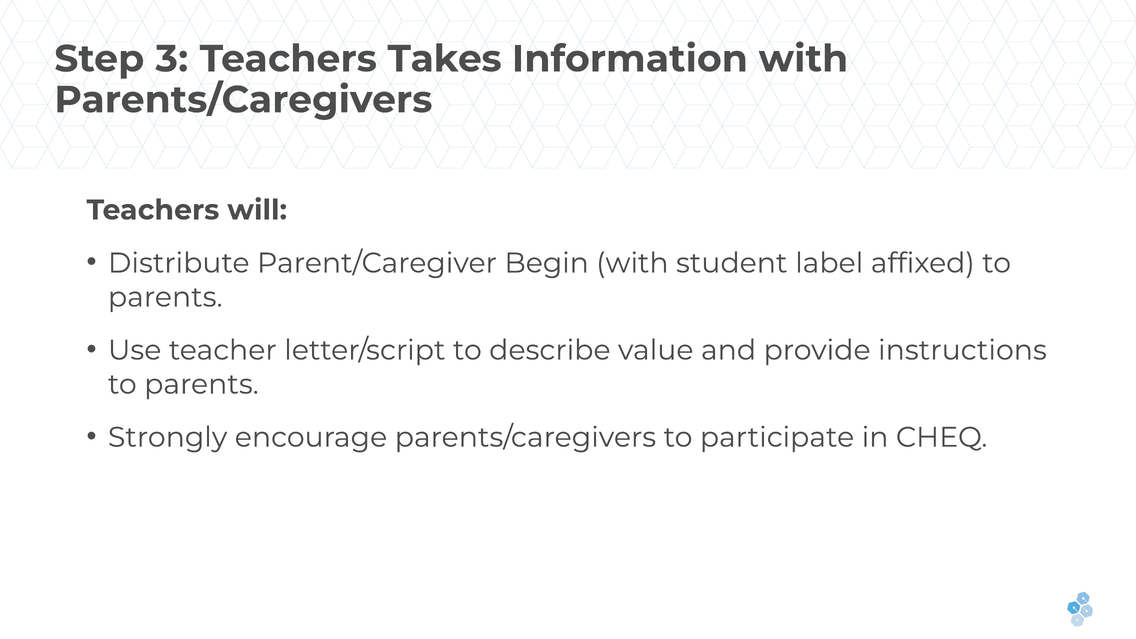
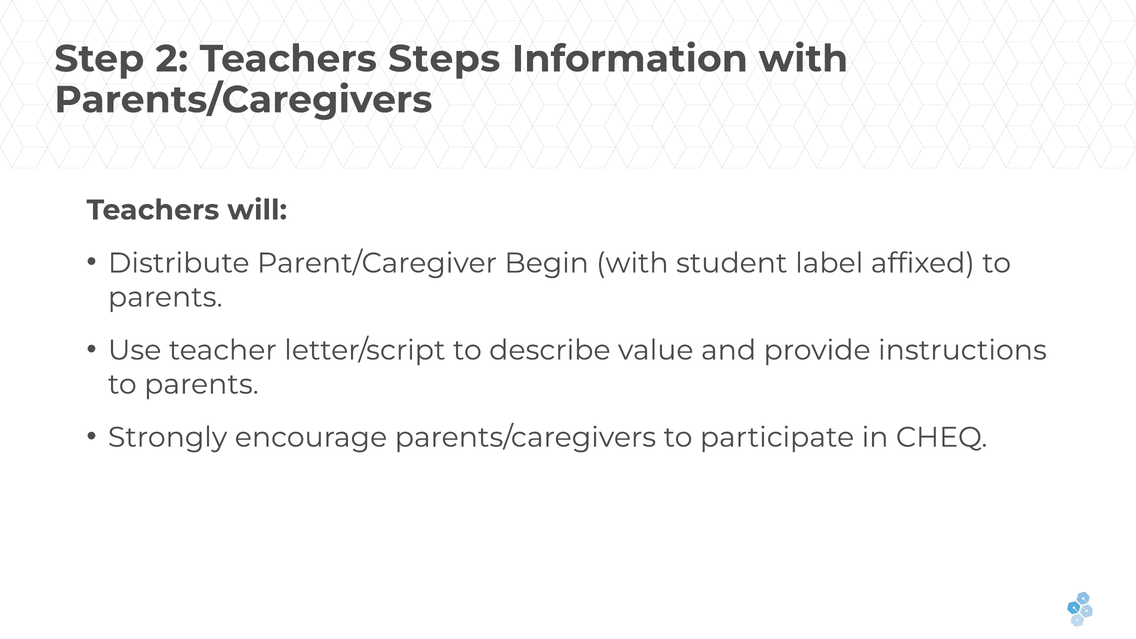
3: 3 -> 2 (172, 59)
Takes: Takes -> Steps (444, 59)
